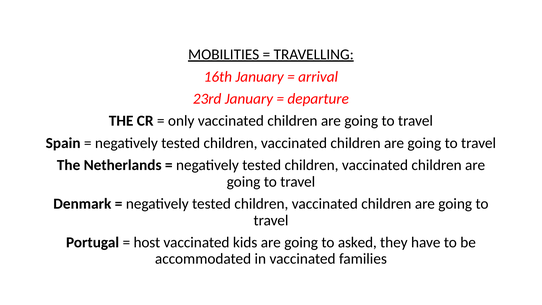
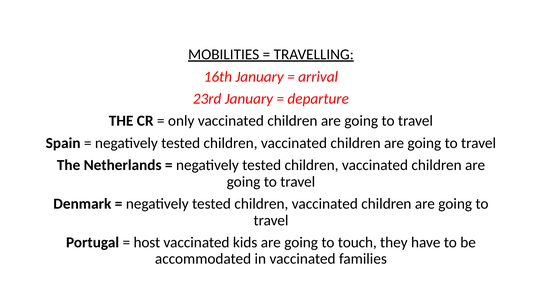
asked: asked -> touch (357, 242)
